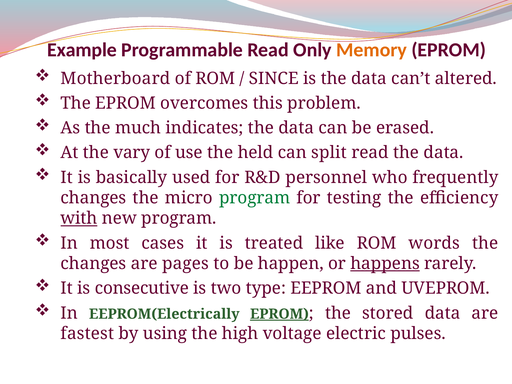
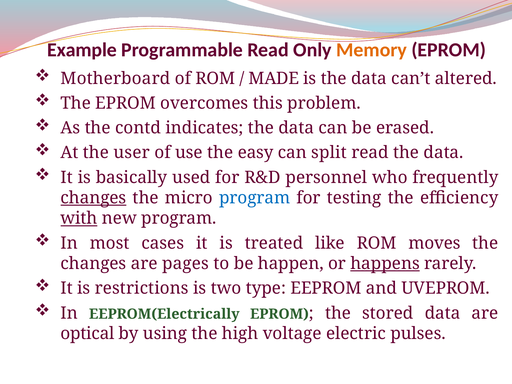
SINCE: SINCE -> MADE (274, 78)
much: much -> contd (138, 128)
vary: vary -> user (132, 153)
held: held -> easy (256, 153)
changes underline: none -> present (93, 198)
program colour: green -> blue (255, 198)
words: words -> moves (434, 243)
consecutive: consecutive -> restrictions (142, 288)
EPROM underline: present -> none (279, 314)
fastest: fastest -> optical (87, 334)
